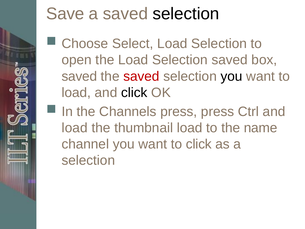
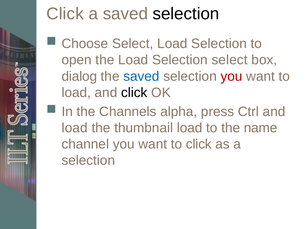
Save: Save -> Click (65, 14)
Selection saved: saved -> select (230, 60)
saved: saved -> dialog (79, 76)
saved colour: red -> blue (141, 76)
you colour: black -> red (232, 76)
Channels press: press -> alpha (179, 111)
